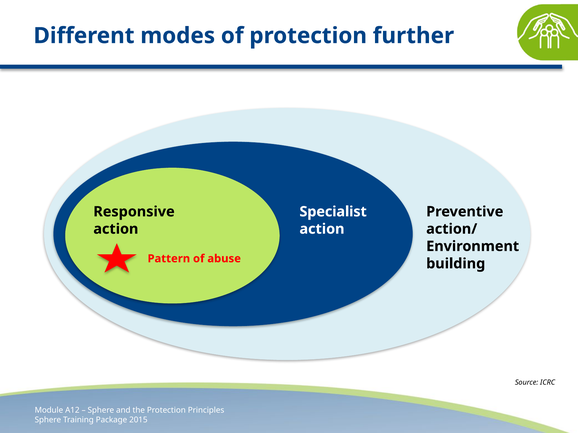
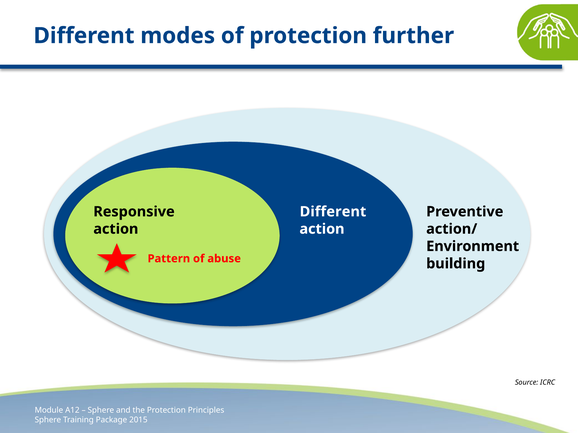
Specialist: Specialist -> Different (333, 212)
